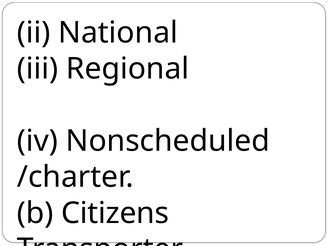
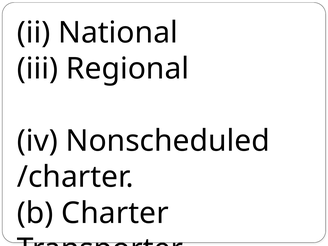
Citizens: Citizens -> Charter (115, 213)
